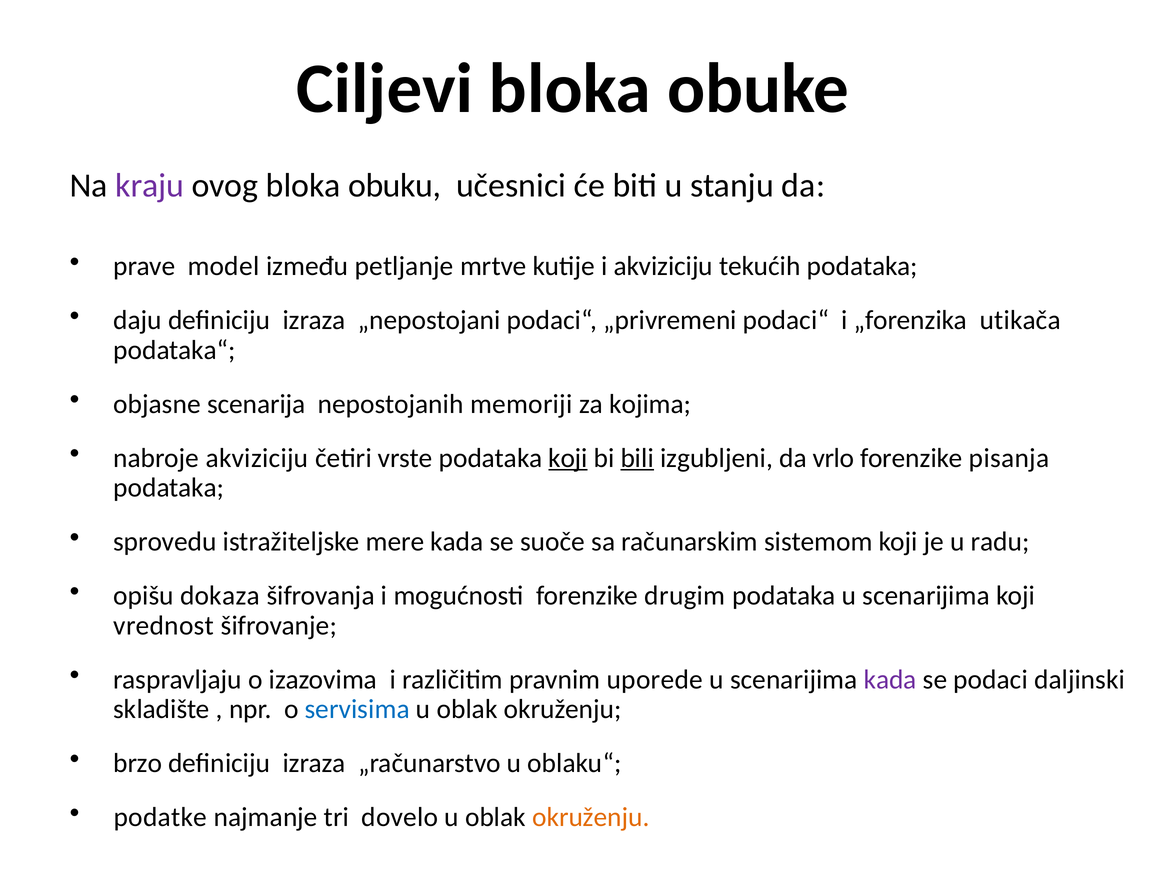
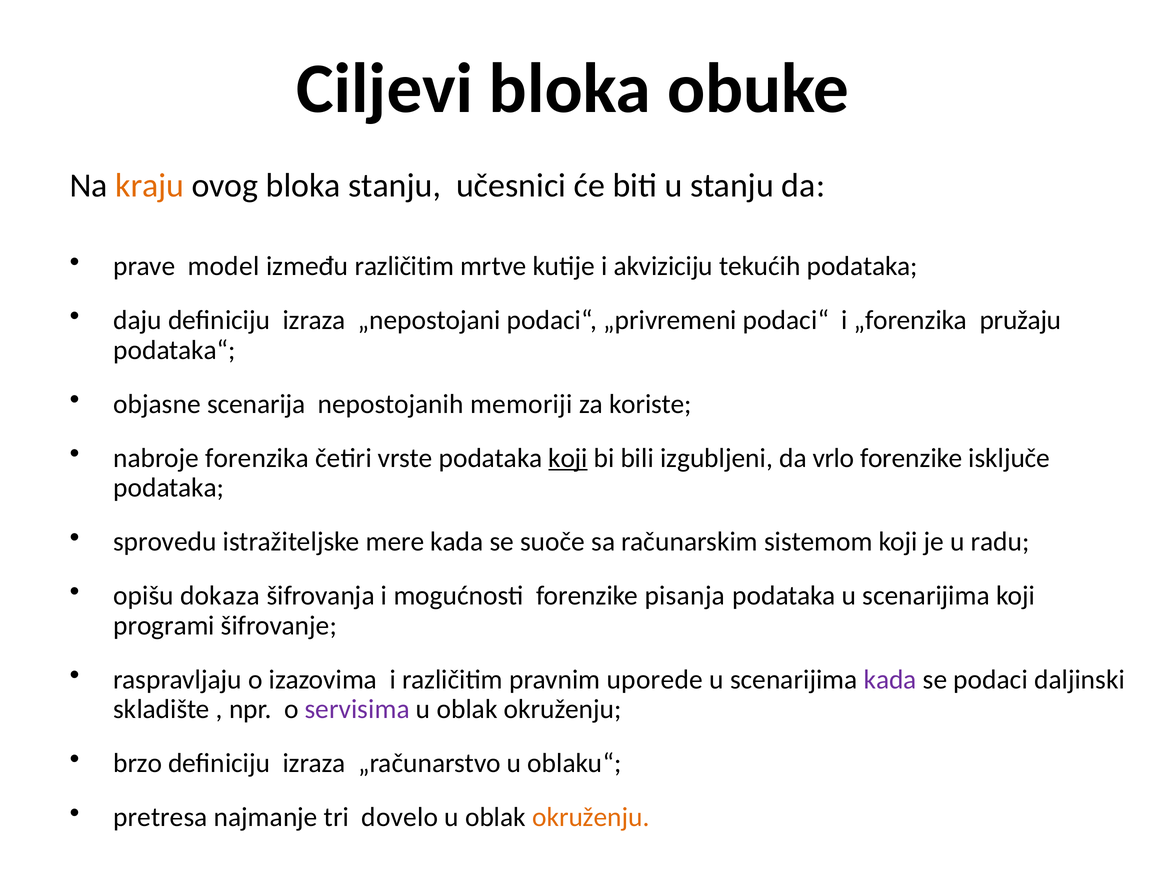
kraju colour: purple -> orange (150, 185)
bloka obuku: obuku -> stanju (395, 185)
između petljanje: petljanje -> različitim (404, 266)
utikača: utikača -> pružaju (1020, 320)
kojima: kojima -> koriste (650, 404)
nabroje akviziciju: akviziciju -> forenzika (257, 458)
bili underline: present -> none (637, 458)
pisanja: pisanja -> isključe (1009, 458)
drugim: drugim -> pisanja (685, 596)
vrednost: vrednost -> programi (164, 625)
servisima colour: blue -> purple (357, 709)
podatke: podatke -> pretresa (160, 817)
